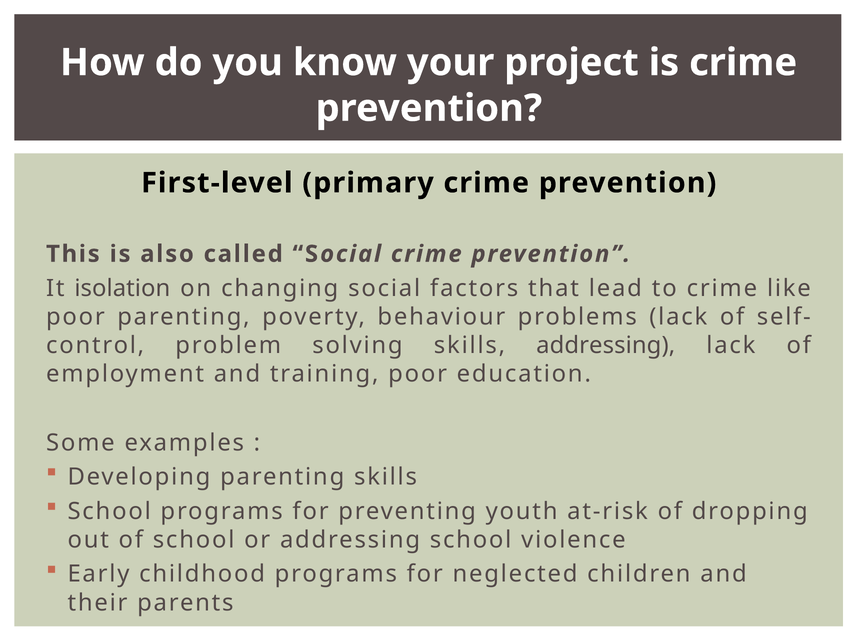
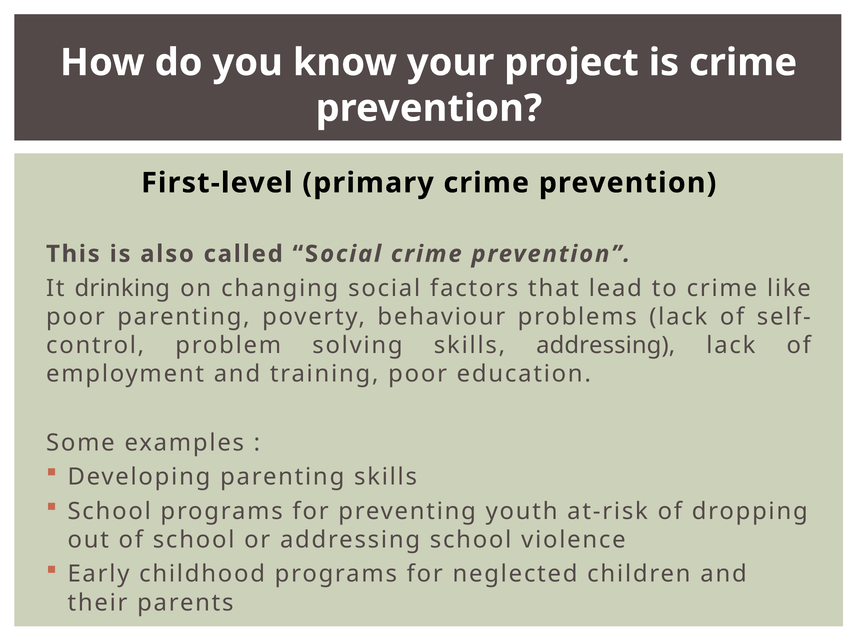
isolation: isolation -> drinking (122, 289)
